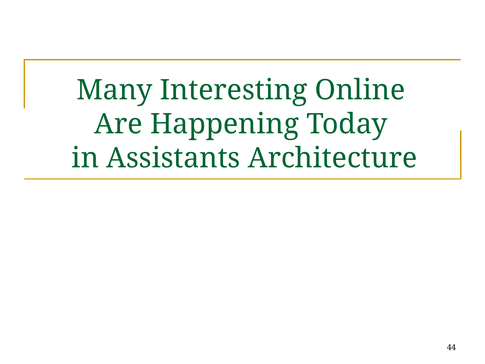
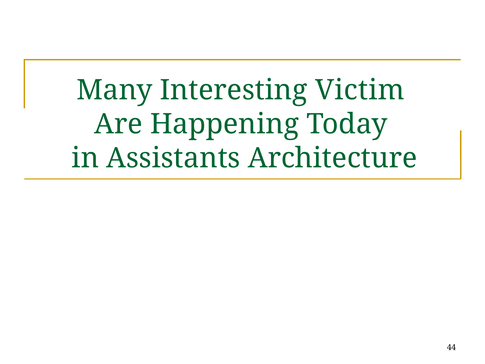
Online: Online -> Victim (360, 90)
